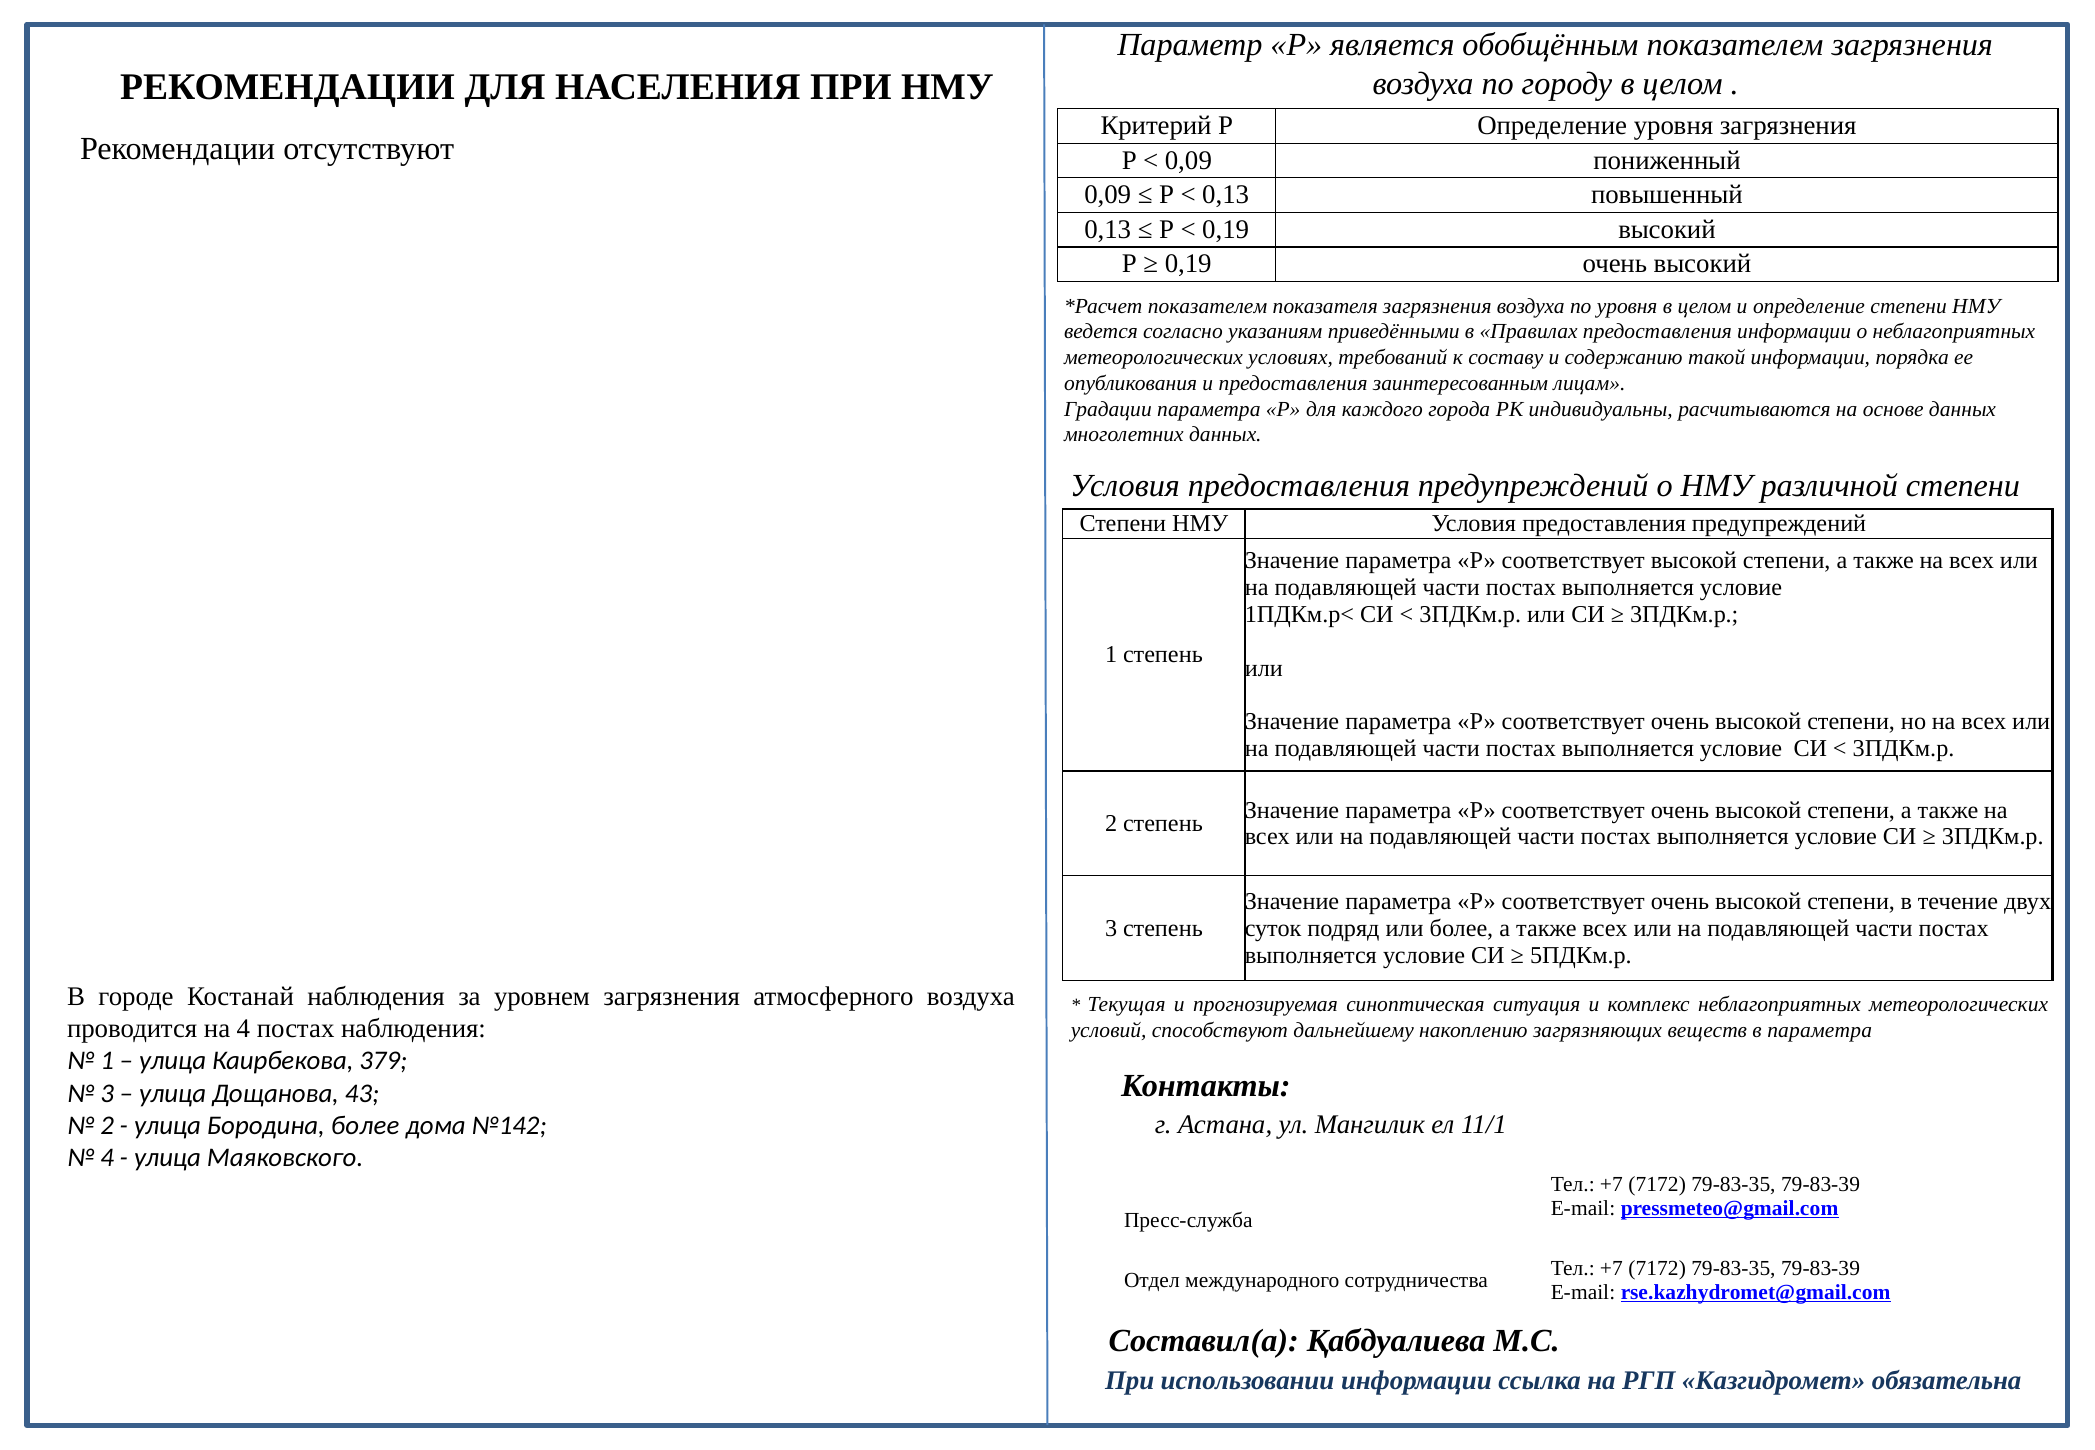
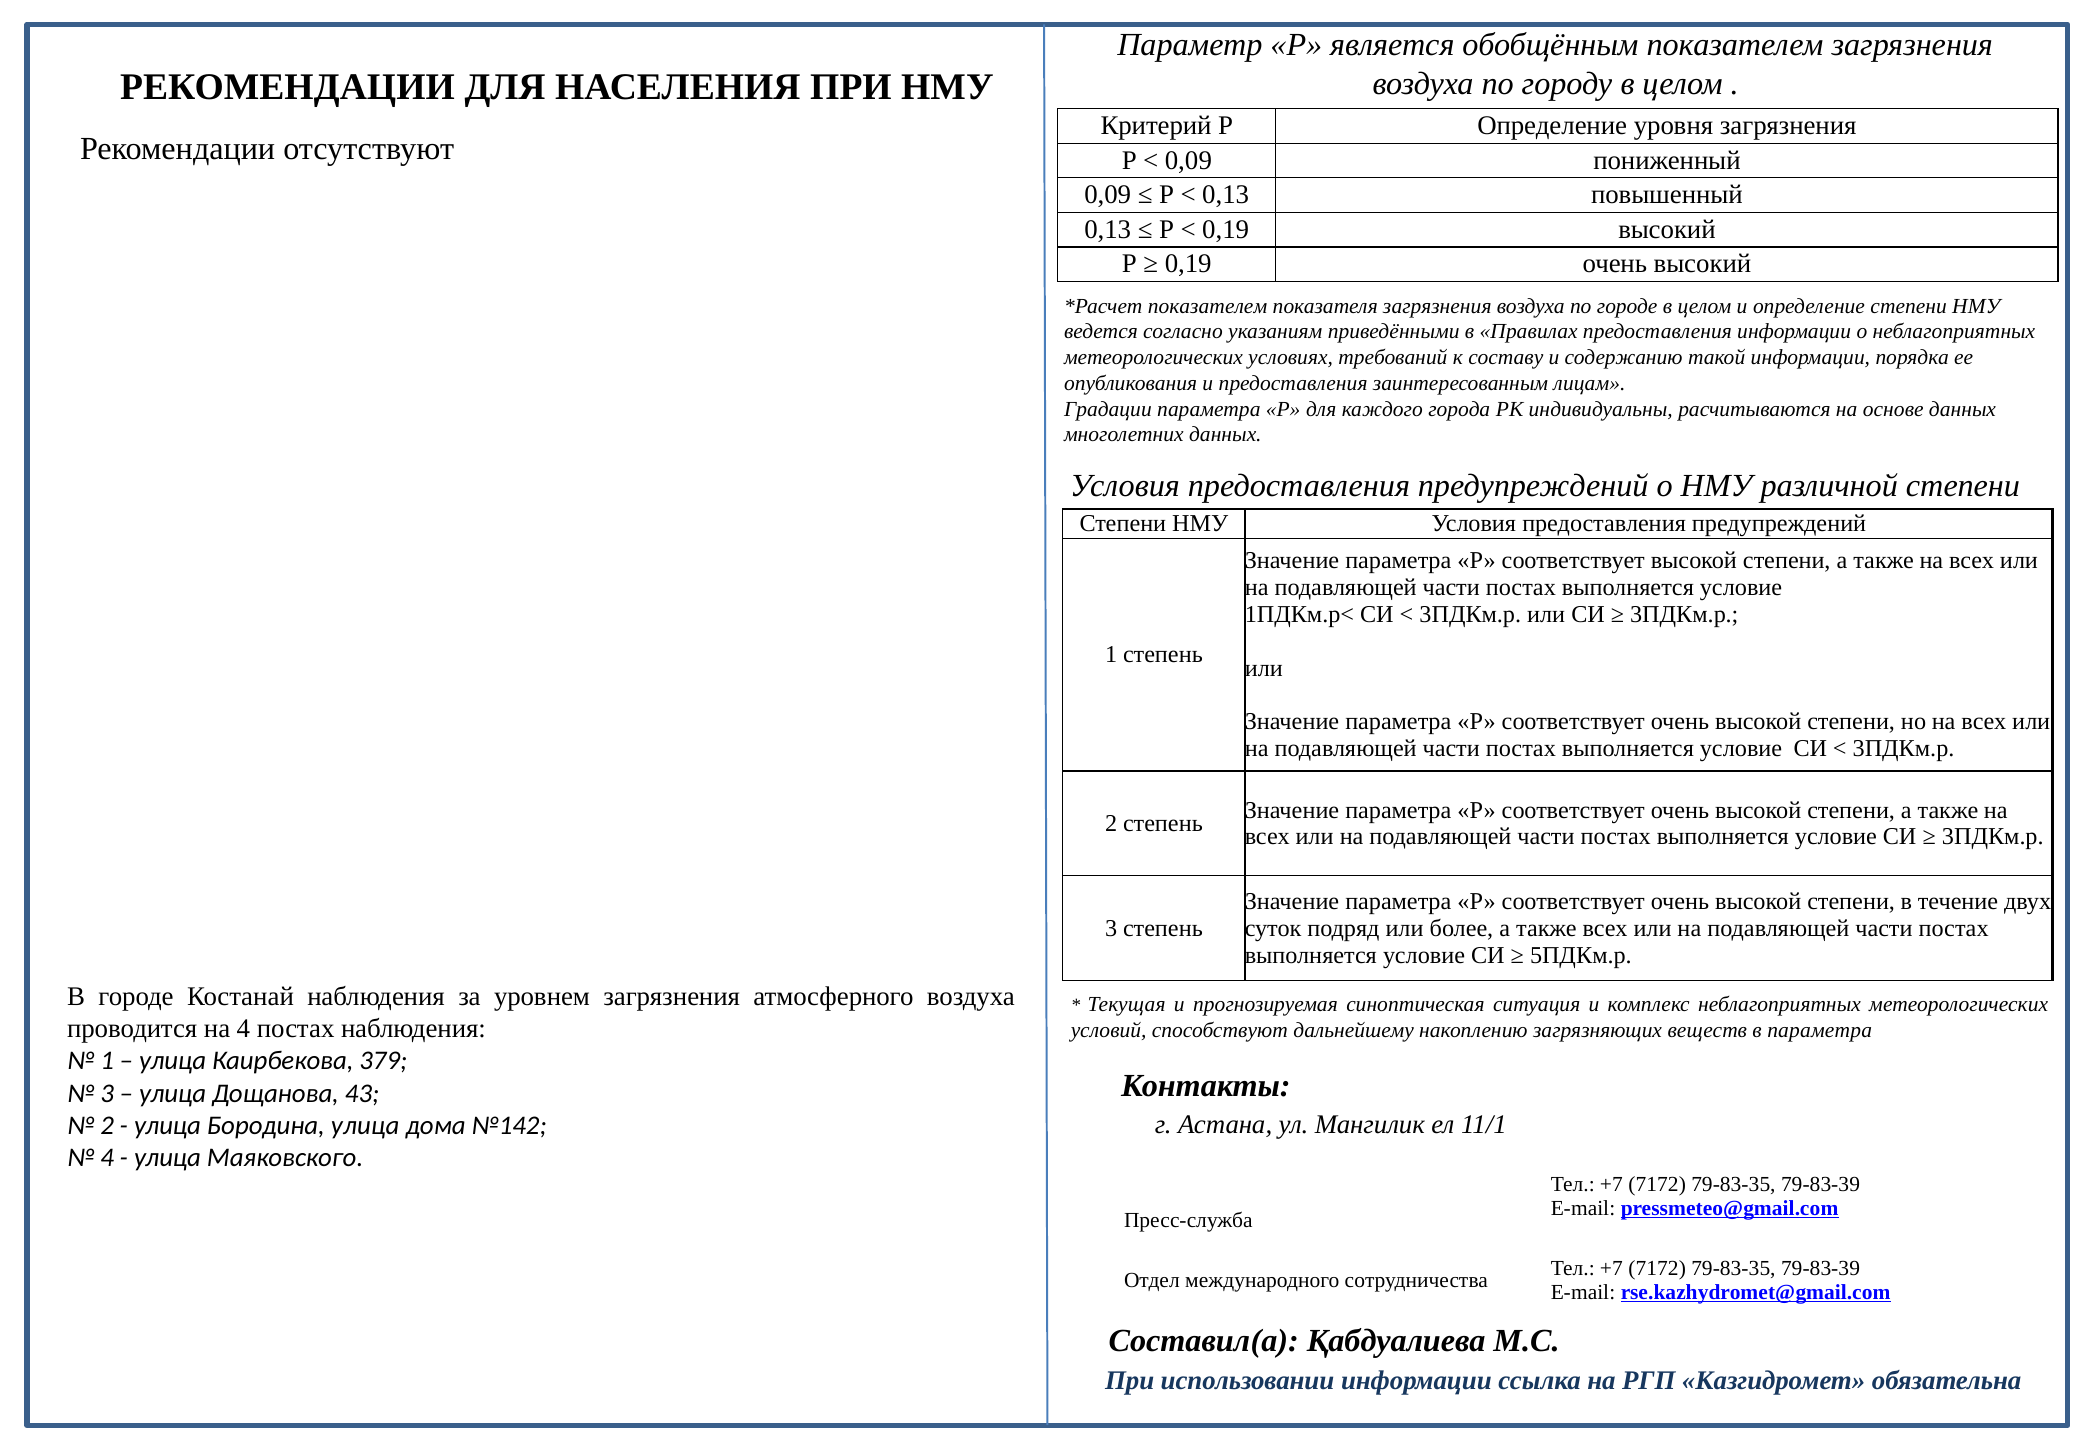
по уровня: уровня -> городе (1627, 306)
Бородина более: более -> улица (365, 1126)
